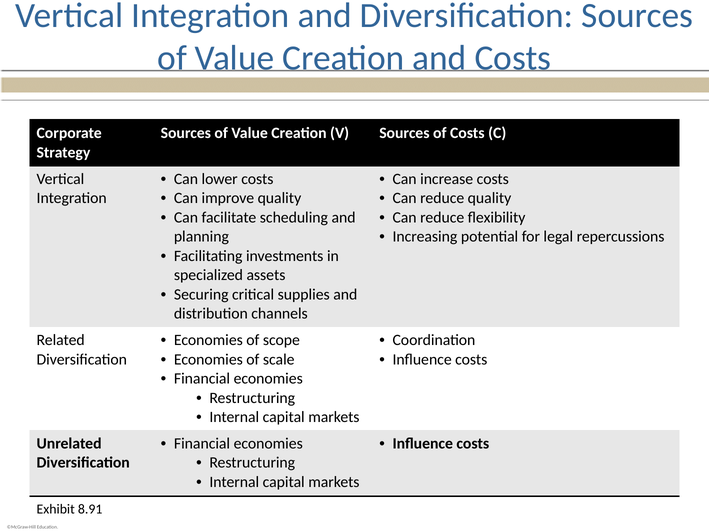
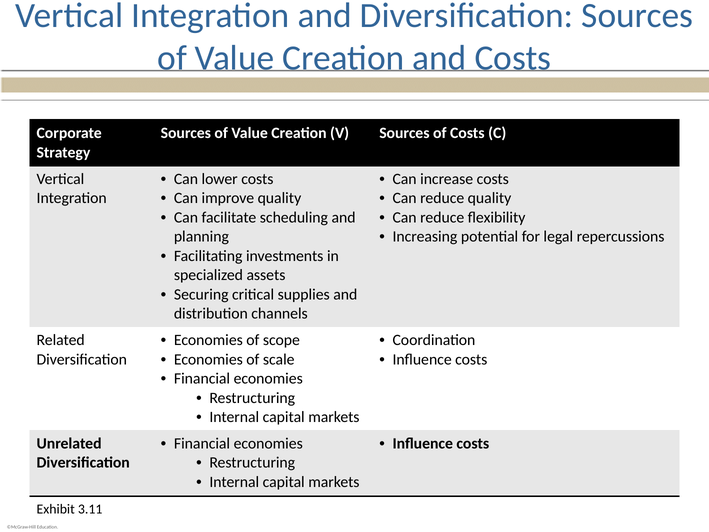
8.91: 8.91 -> 3.11 (90, 509)
